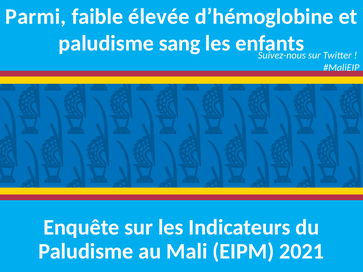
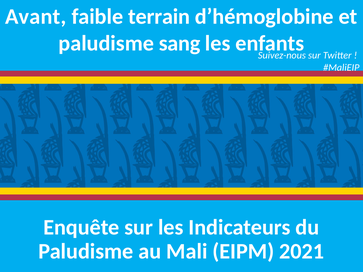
Parmi: Parmi -> Avant (36, 17)
élevée: élevée -> terrain (159, 17)
